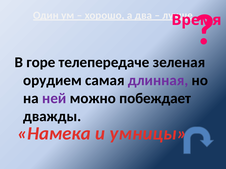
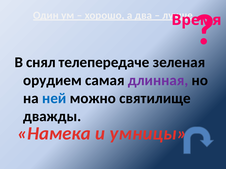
горе: горе -> снял (41, 62)
ней colour: purple -> blue (54, 99)
побеждает: побеждает -> святилище (155, 99)
